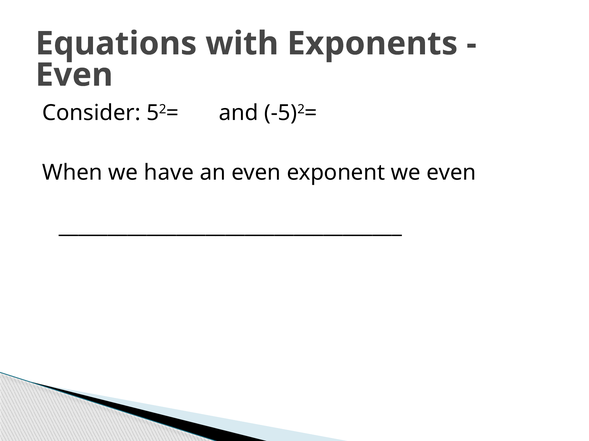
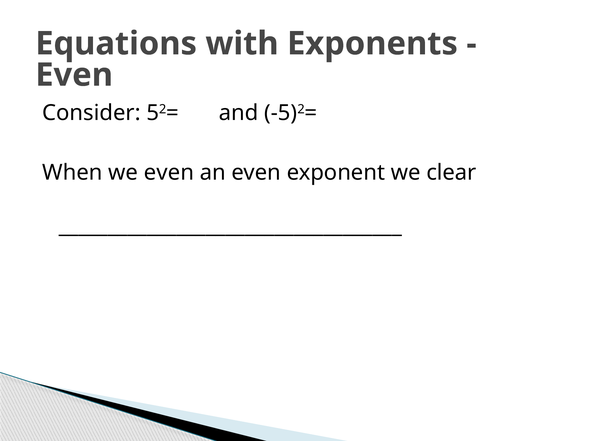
we have: have -> even (169, 173)
we even: even -> clear (451, 173)
